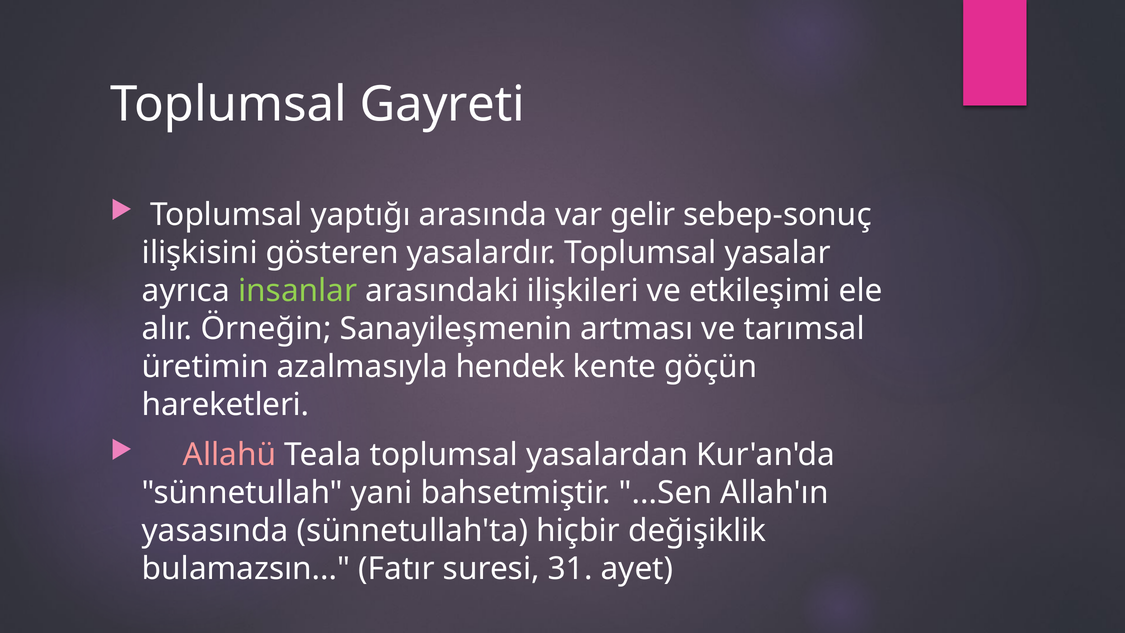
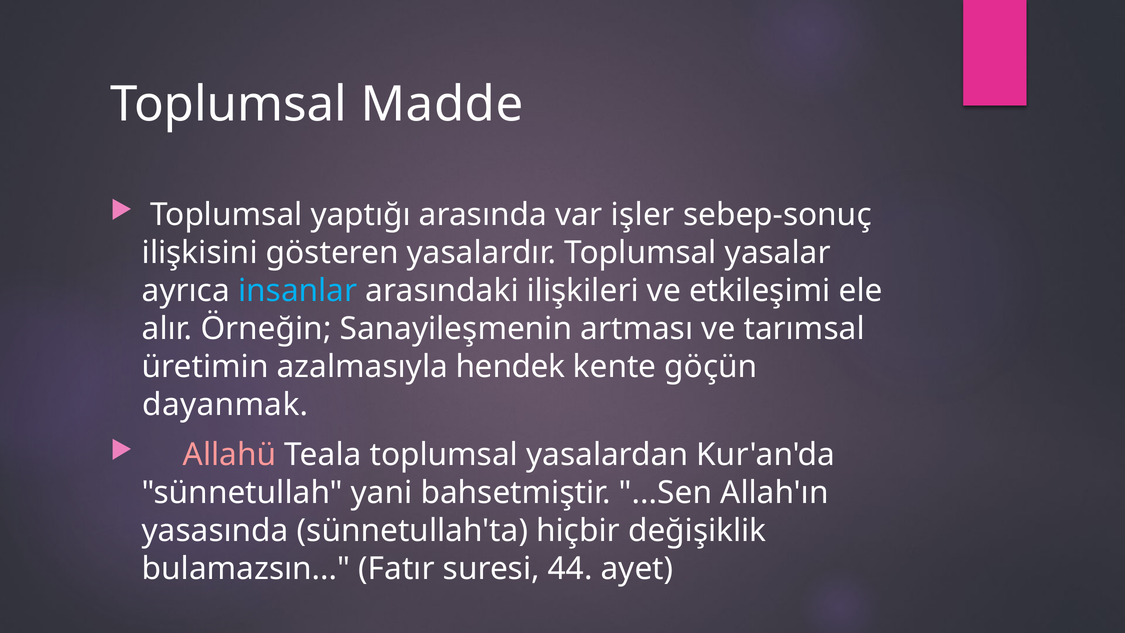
Gayreti: Gayreti -> Madde (442, 105)
gelir: gelir -> işler (642, 215)
insanlar colour: light green -> light blue (298, 291)
hareketleri: hareketleri -> dayanmak (225, 405)
31: 31 -> 44 (570, 569)
